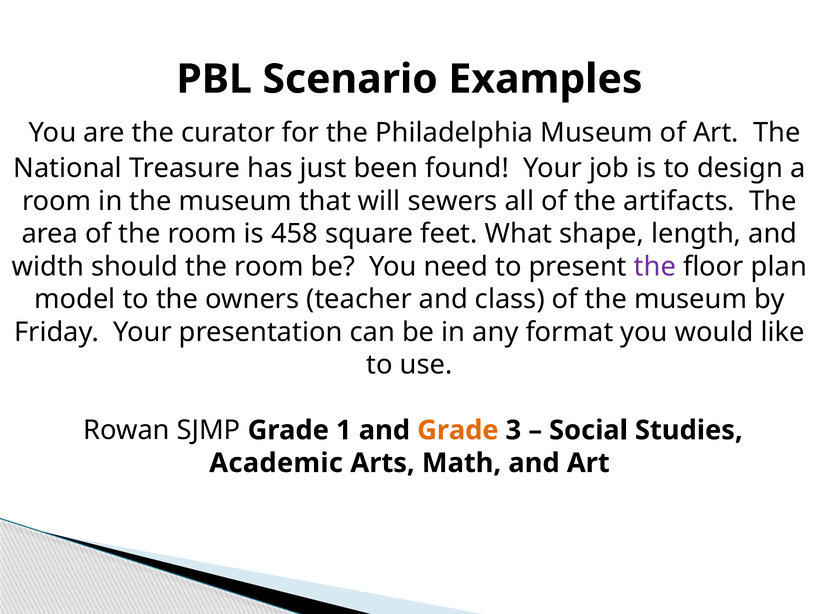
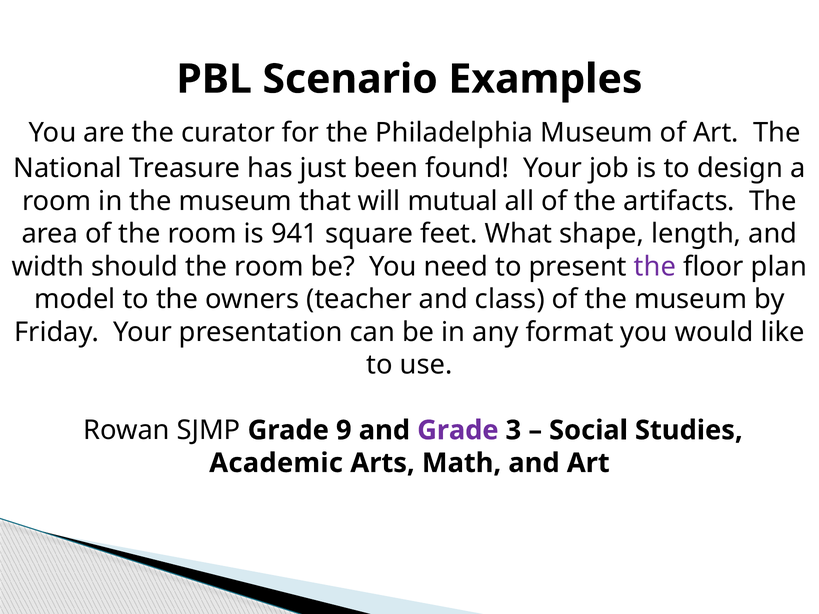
sewers: sewers -> mutual (453, 201)
458: 458 -> 941 (295, 234)
1: 1 -> 9 (344, 430)
Grade colour: orange -> purple (458, 430)
